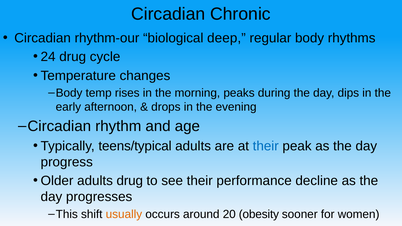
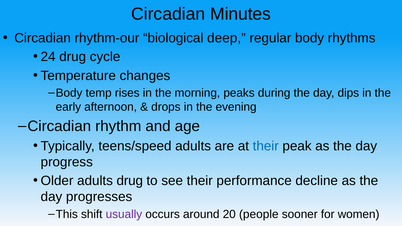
Chronic: Chronic -> Minutes (241, 14)
teens/typical: teens/typical -> teens/speed (135, 146)
usually colour: orange -> purple (124, 214)
obesity: obesity -> people (259, 214)
